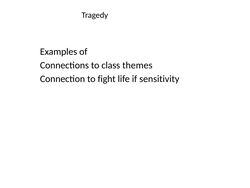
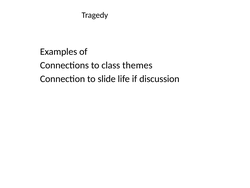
fight: fight -> slide (107, 79)
sensitivity: sensitivity -> discussion (159, 79)
